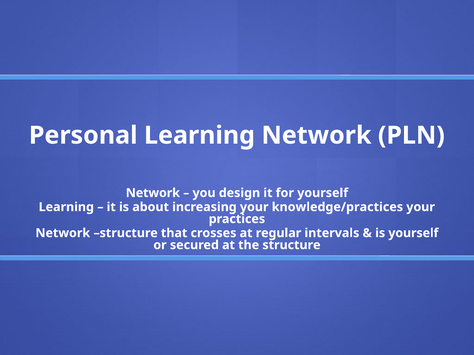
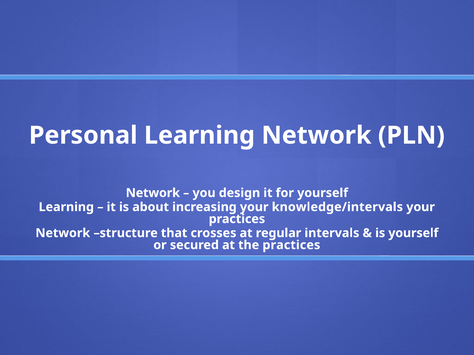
knowledge/practices: knowledge/practices -> knowledge/intervals (337, 207)
the structure: structure -> practices (291, 245)
